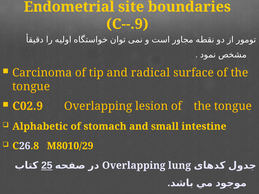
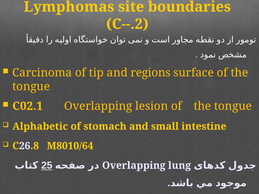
Endometrial: Endometrial -> Lymphomas (69, 7)
C--.9: C--.9 -> C--.2 (127, 24)
radical: radical -> regions (151, 73)
C02.9: C02.9 -> C02.1 (28, 106)
M8010/29: M8010/29 -> M8010/64 (70, 146)
